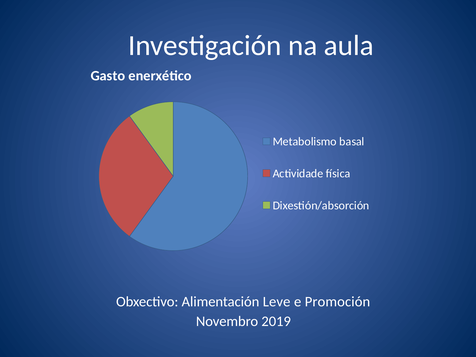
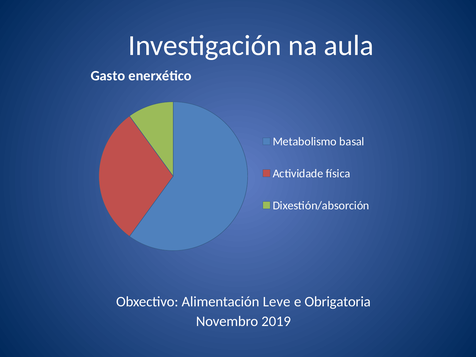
Promoción: Promoción -> Obrigatoria (338, 302)
